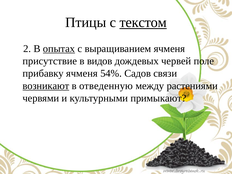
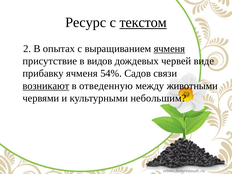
Птицы: Птицы -> Ресурс (86, 22)
опытах underline: present -> none (59, 49)
ячменя underline: none -> present (169, 49)
поле: поле -> виде (204, 61)
растениями: растениями -> животными (192, 86)
примыкают: примыкают -> небольшим (158, 98)
